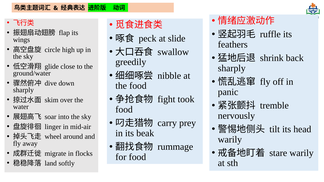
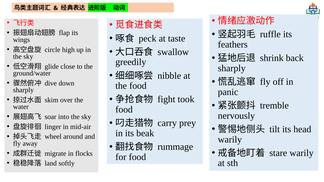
slide: slide -> taste (177, 38)
